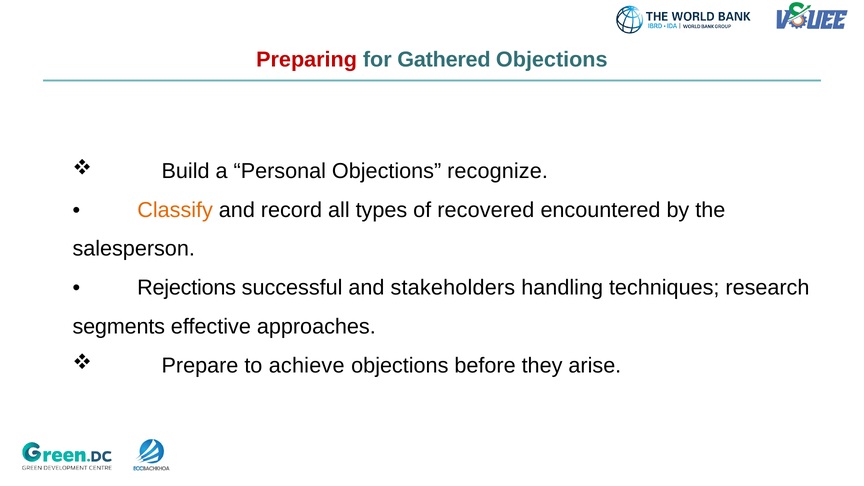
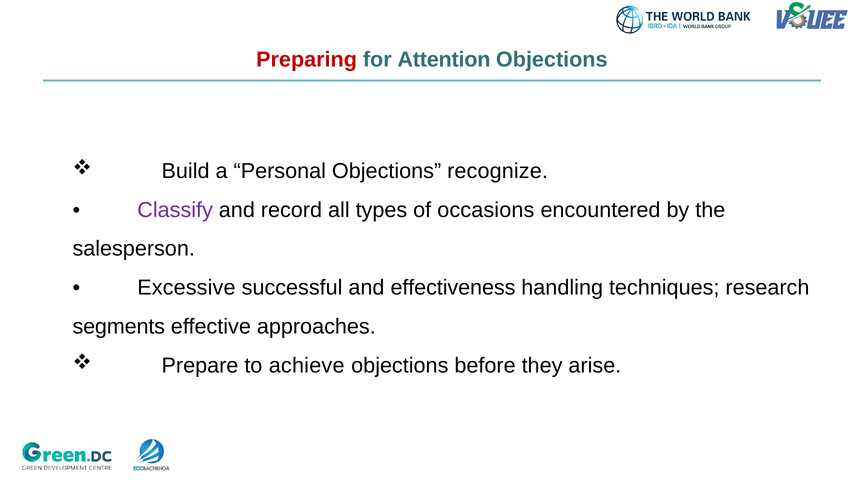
Gathered: Gathered -> Attention (444, 60)
Classify colour: orange -> purple (175, 210)
recovered: recovered -> occasions (486, 210)
Rejections: Rejections -> Excessive (186, 288)
stakeholders: stakeholders -> effectiveness (453, 288)
